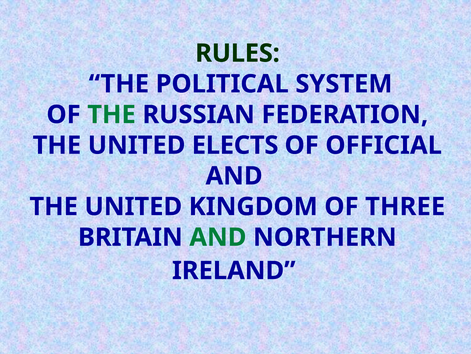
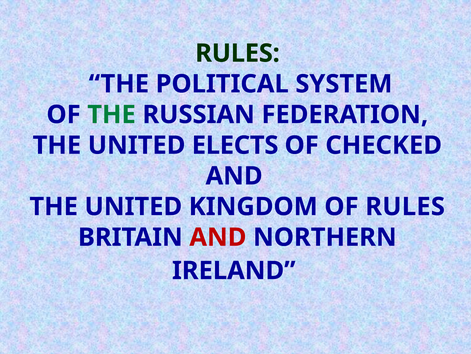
OFFICIAL: OFFICIAL -> CHECKED (384, 145)
OF THREE: THREE -> RULES (405, 206)
AND colour: green -> red (218, 237)
